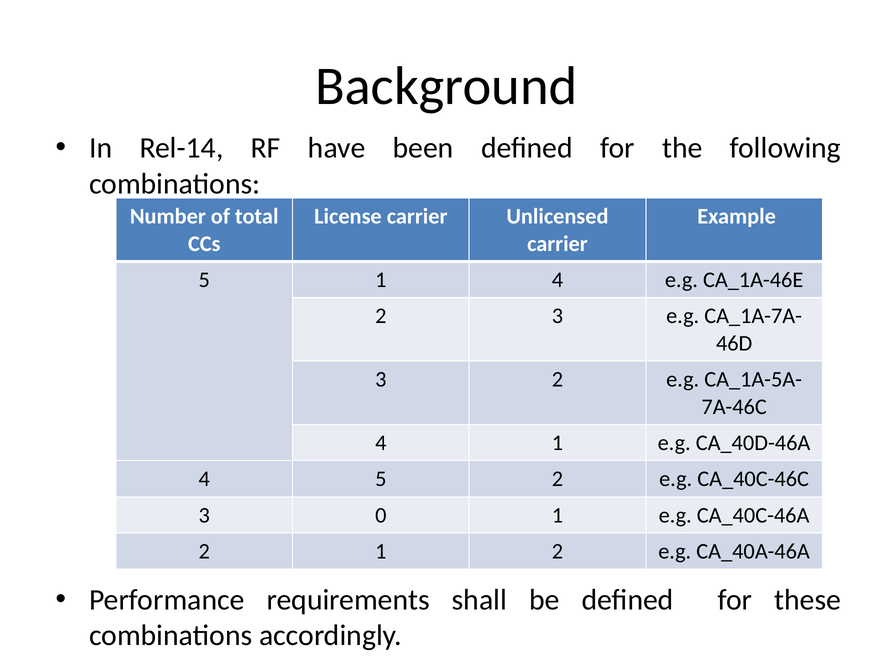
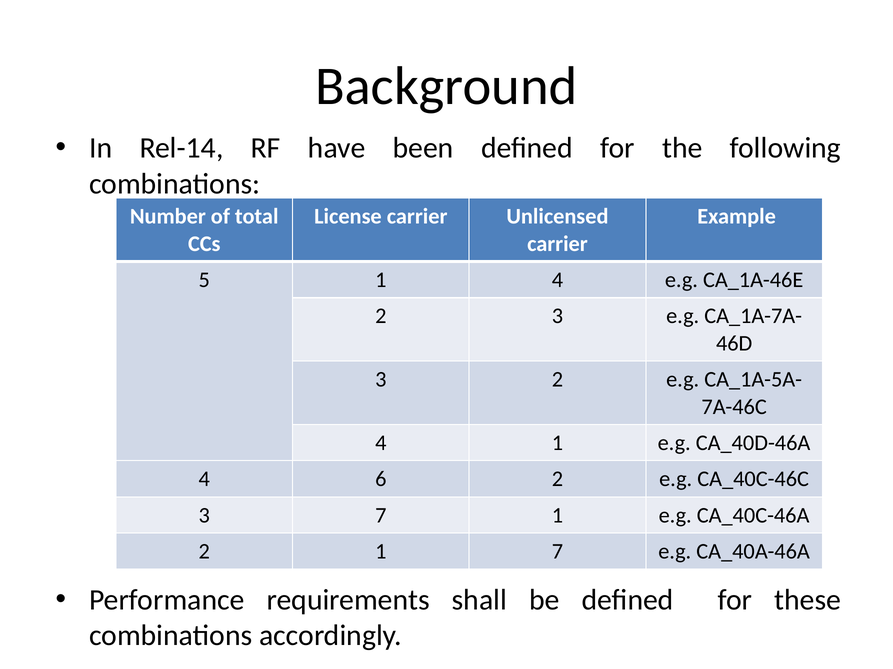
4 5: 5 -> 6 (381, 480)
3 0: 0 -> 7 (381, 516)
1 2: 2 -> 7 (558, 552)
